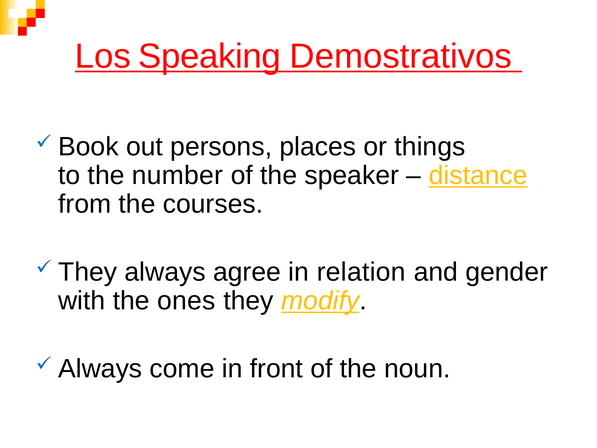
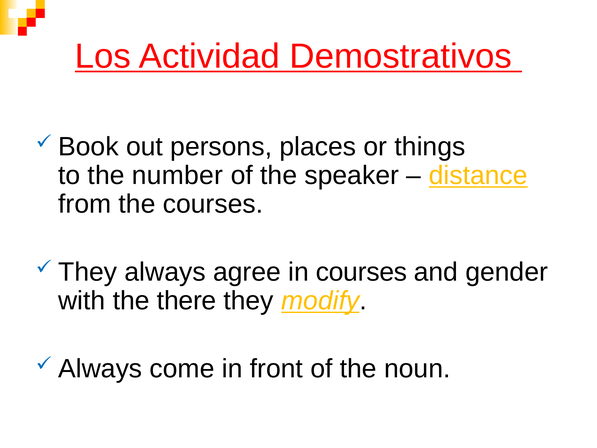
Speaking: Speaking -> Actividad (209, 56)
in relation: relation -> courses (361, 272)
ones: ones -> there (187, 300)
